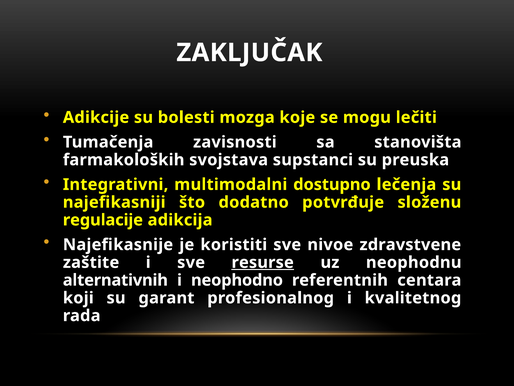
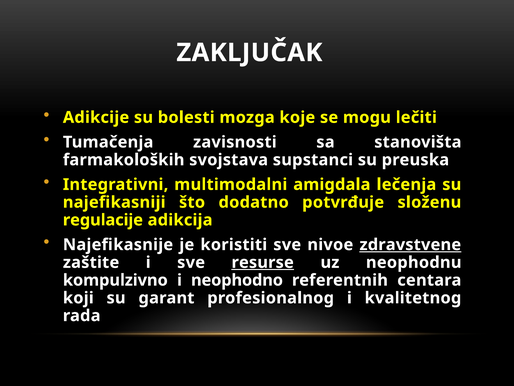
dostupno: dostupno -> amigdala (332, 184)
zdravstvene underline: none -> present (410, 244)
alternativnih: alternativnih -> kompulzivno (115, 280)
